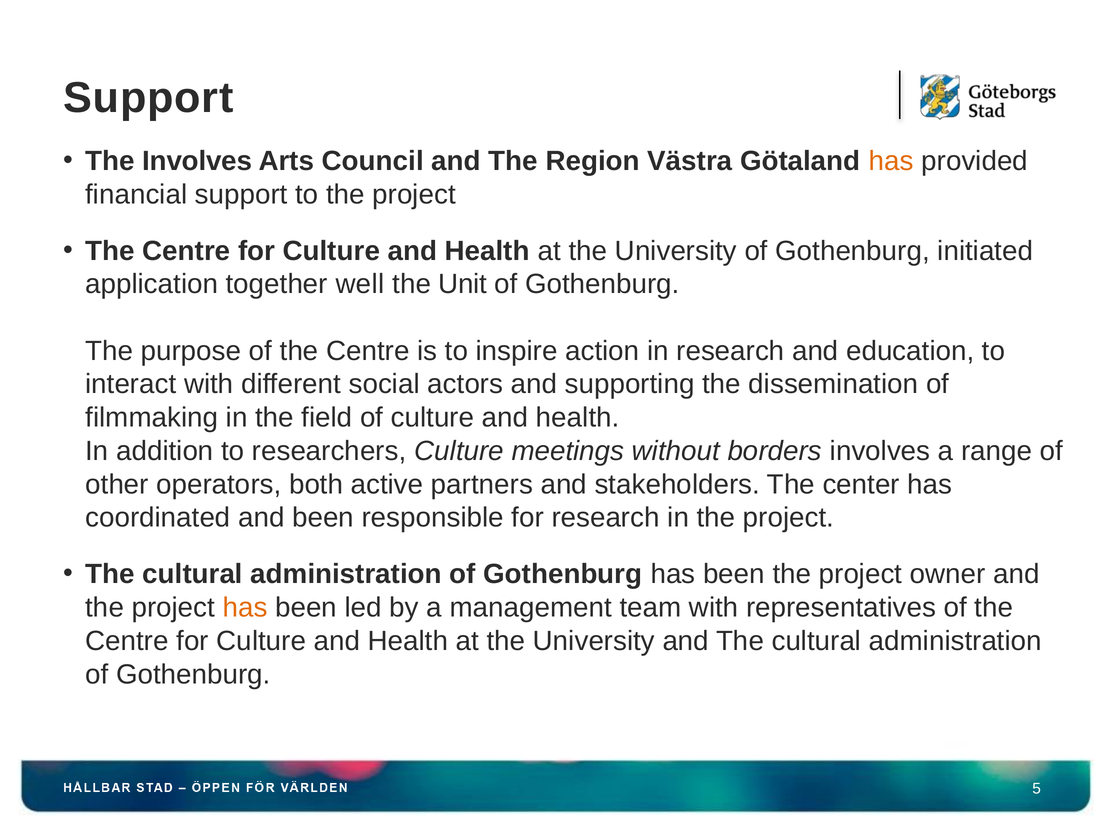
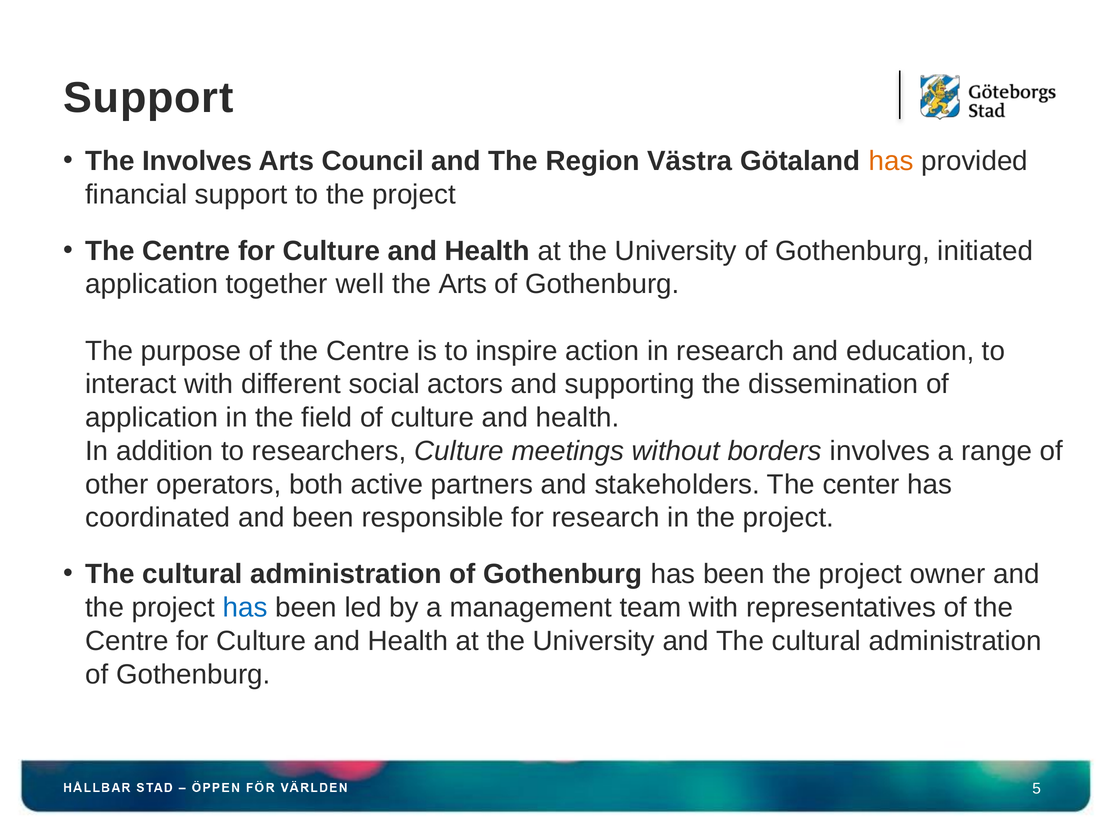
the Unit: Unit -> Arts (463, 284)
filmmaking: filmmaking -> application (152, 418)
has colour: orange -> blue (245, 608)
